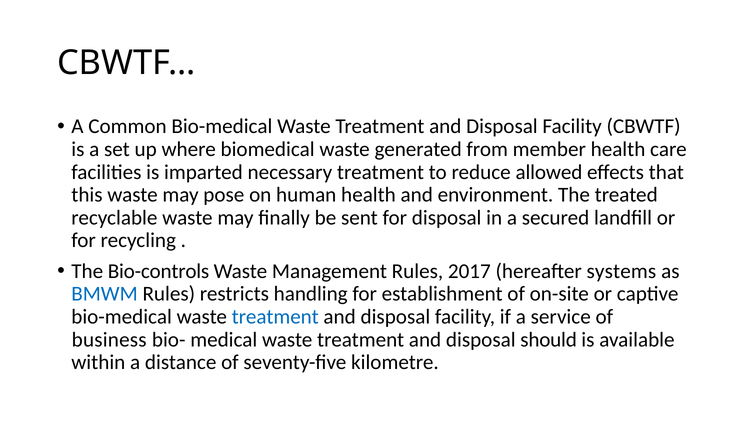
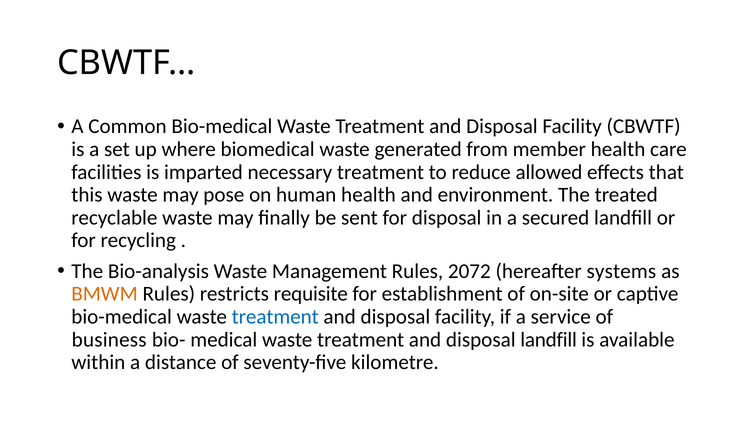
Bio-controls: Bio-controls -> Bio-analysis (158, 271)
2017: 2017 -> 2072 (469, 271)
BMWM colour: blue -> orange (105, 294)
handling: handling -> requisite (311, 294)
disposal should: should -> landfill (549, 340)
